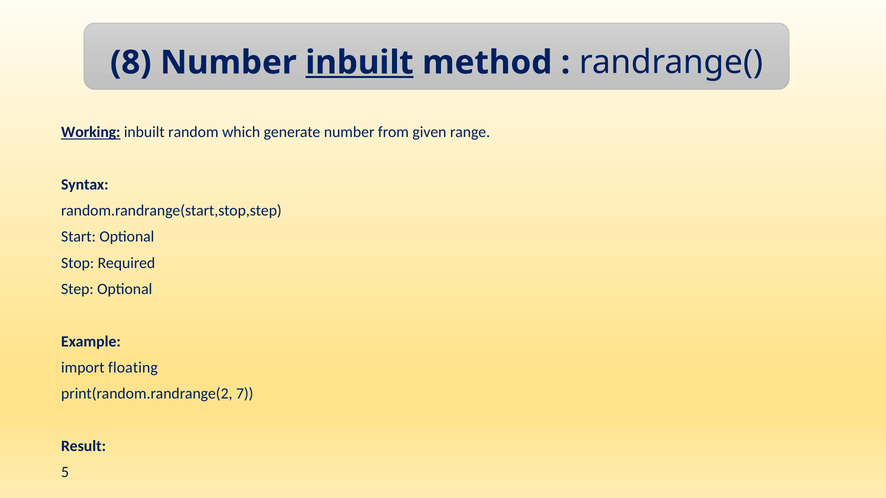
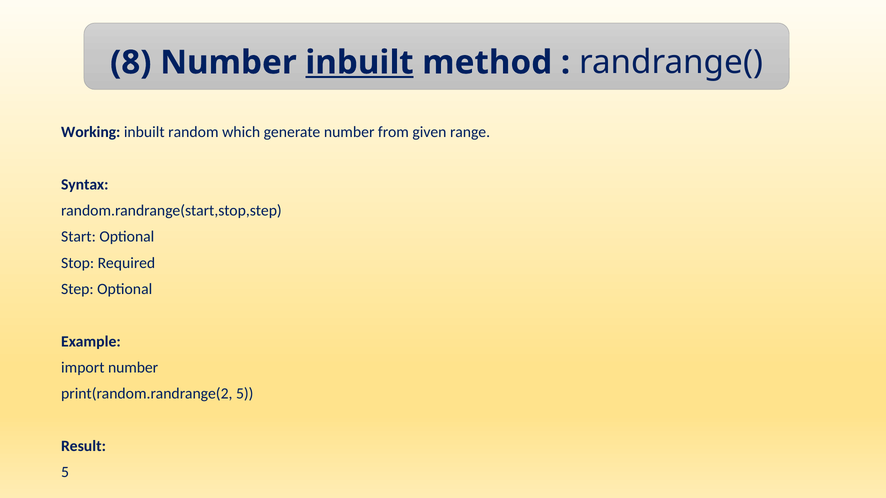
Working underline: present -> none (91, 132)
import floating: floating -> number (133, 368)
print(random.randrange(2 7: 7 -> 5 (245, 394)
